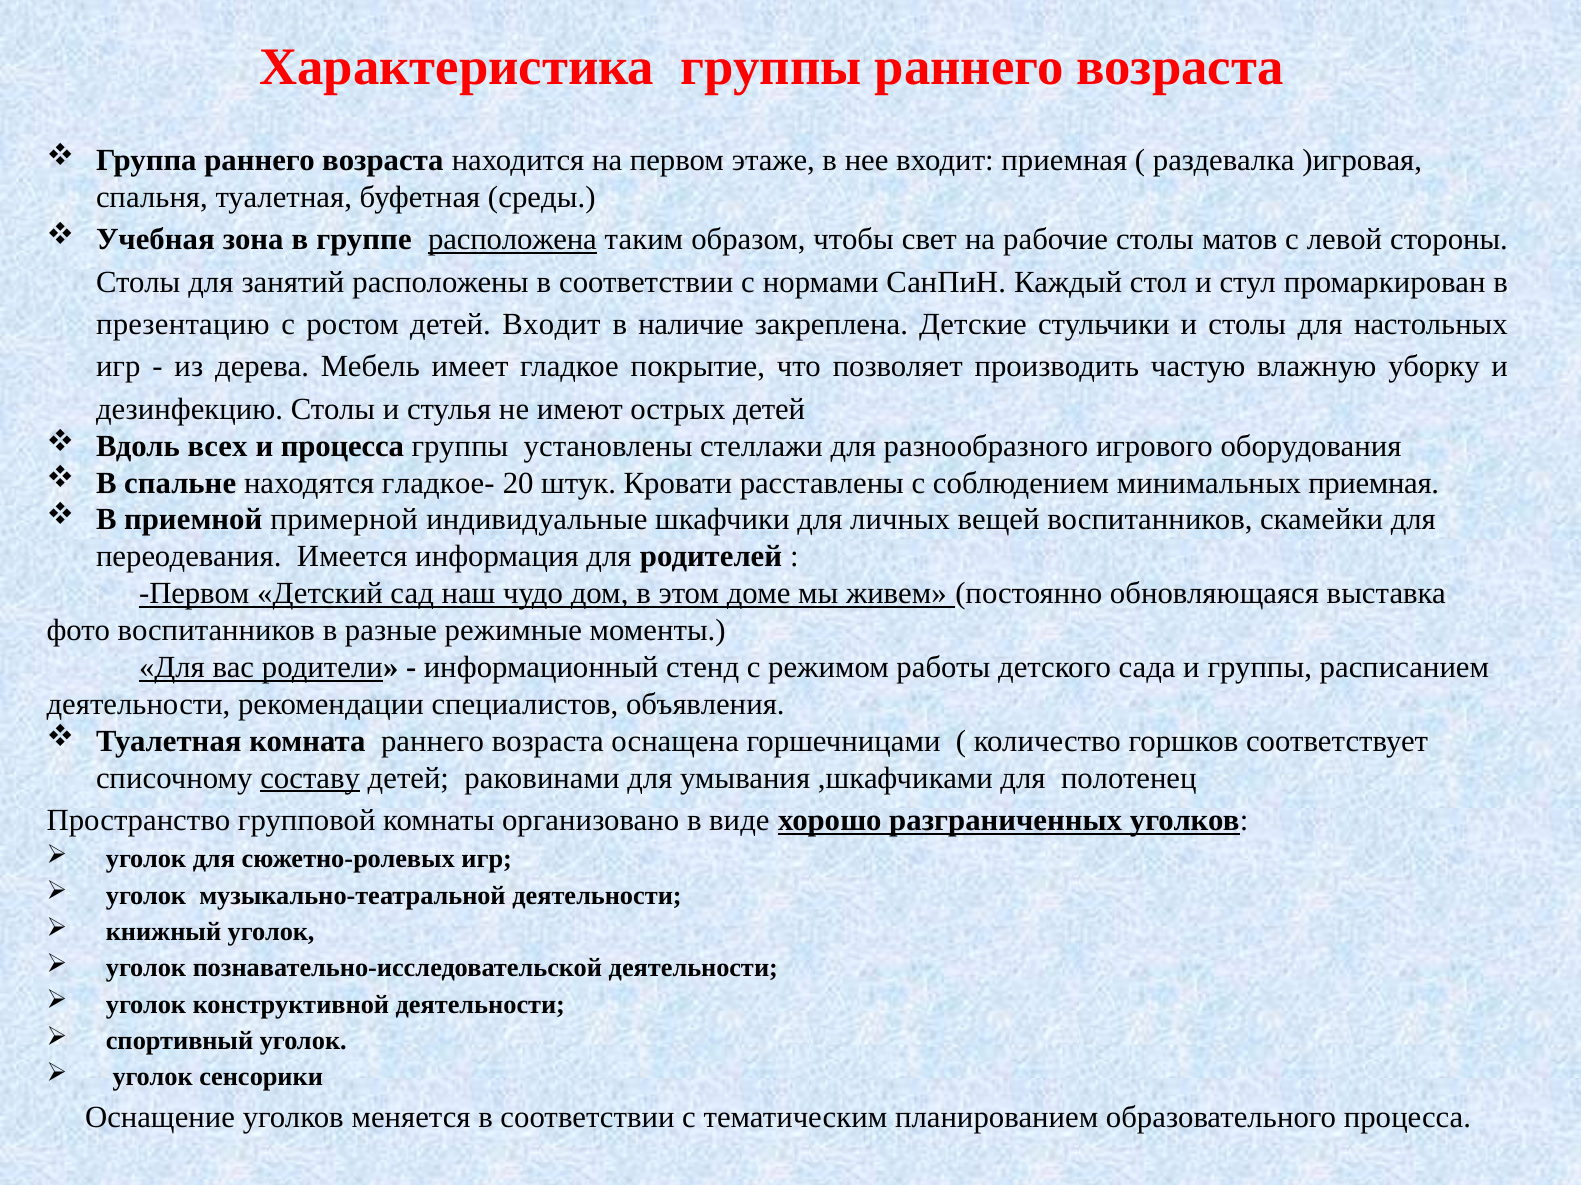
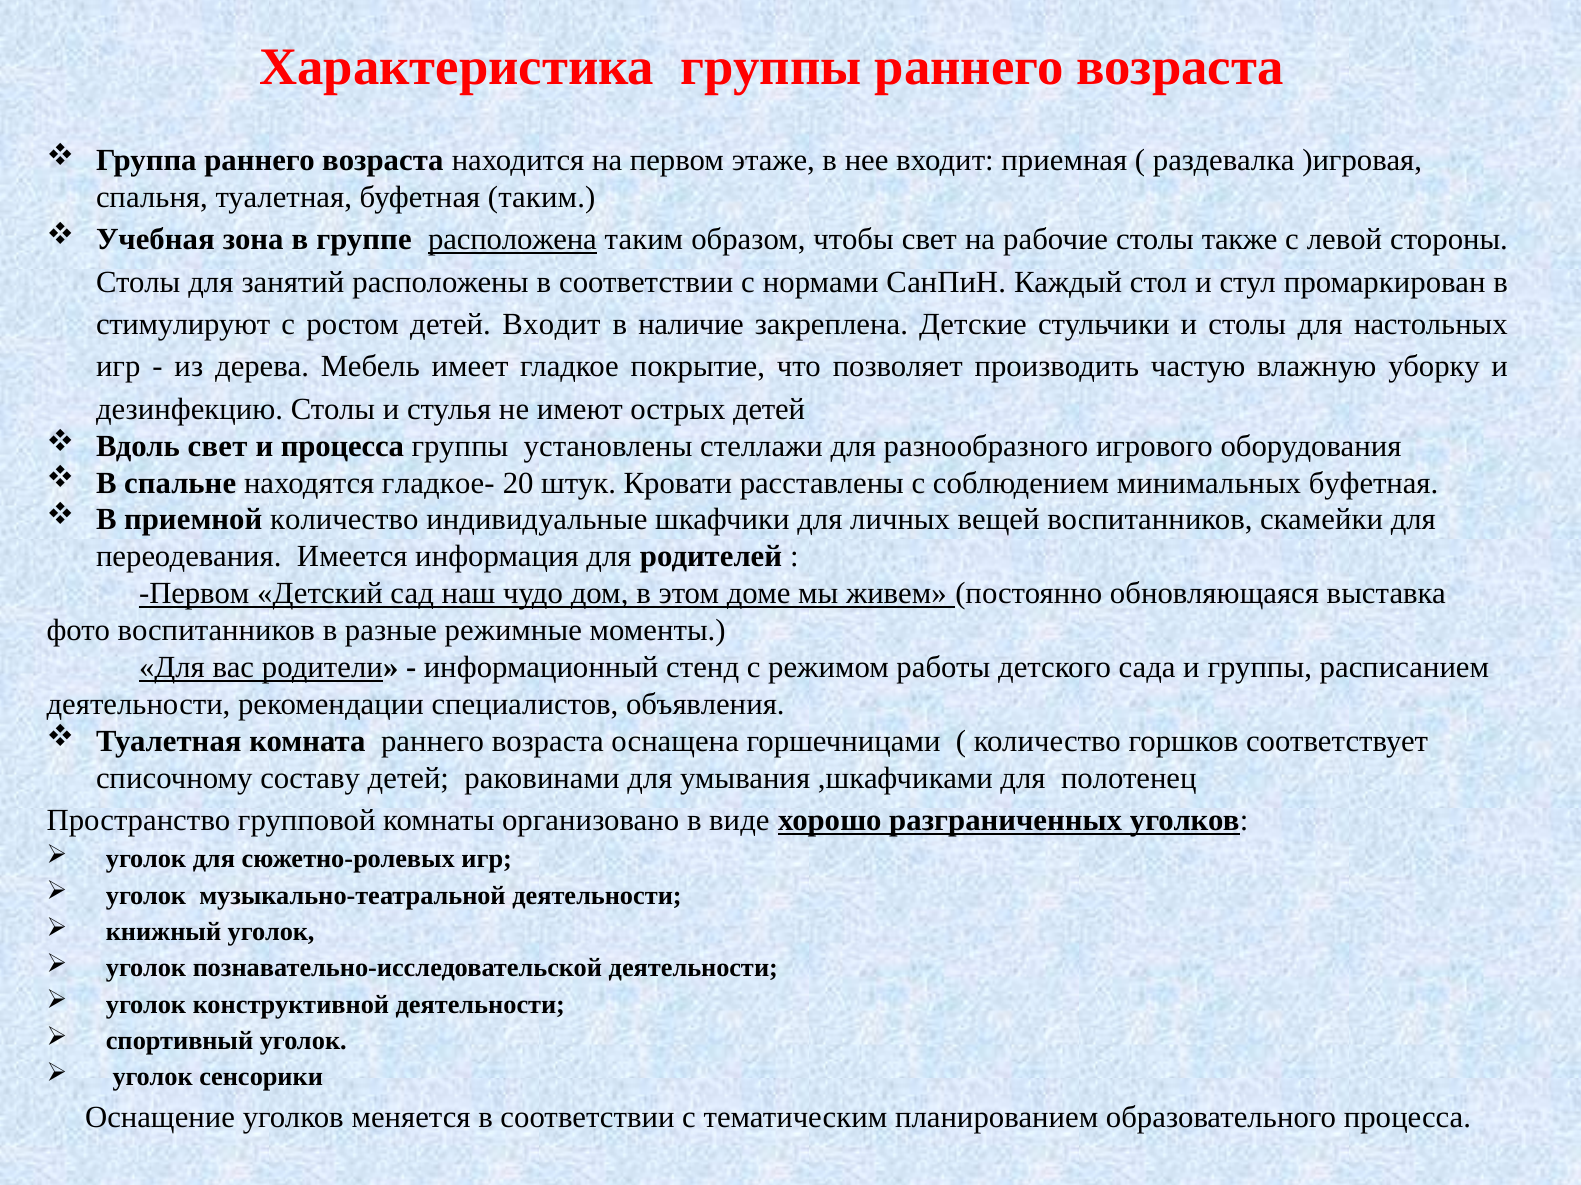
буфетная среды: среды -> таким (542, 197)
матов: матов -> также (1240, 240)
презентацию: презентацию -> стимулируют (183, 325)
Вдоль всех: всех -> свет (218, 446)
минимальных приемная: приемная -> буфетная (1374, 483)
приемной примерной: примерной -> количество (344, 520)
составу underline: present -> none (310, 778)
